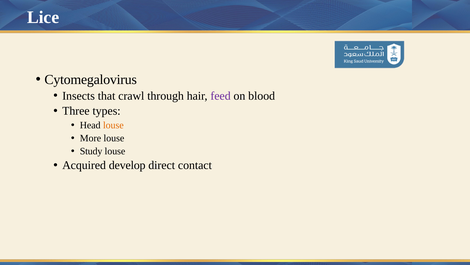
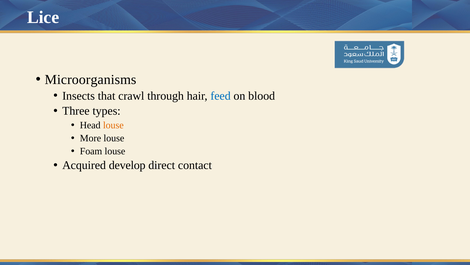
Cytomegalovirus: Cytomegalovirus -> Microorganisms (91, 79)
feed colour: purple -> blue (221, 96)
Study: Study -> Foam (91, 151)
